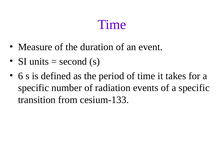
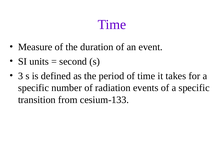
6: 6 -> 3 (21, 76)
